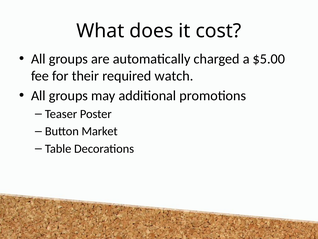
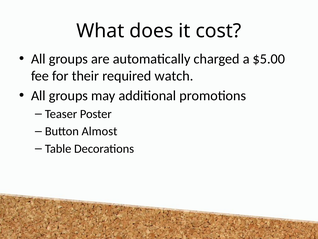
Market: Market -> Almost (99, 131)
